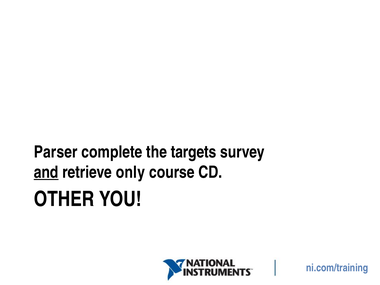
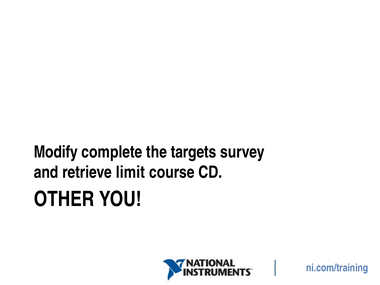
Parser: Parser -> Modify (56, 152)
and underline: present -> none (46, 172)
only: only -> limit (130, 172)
